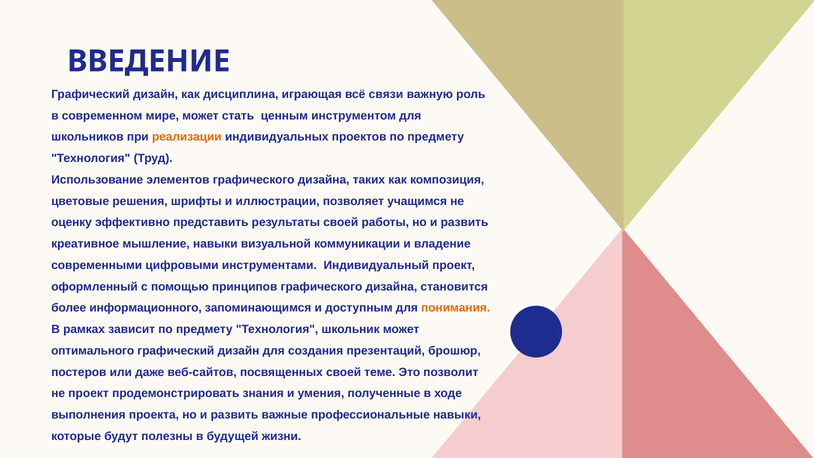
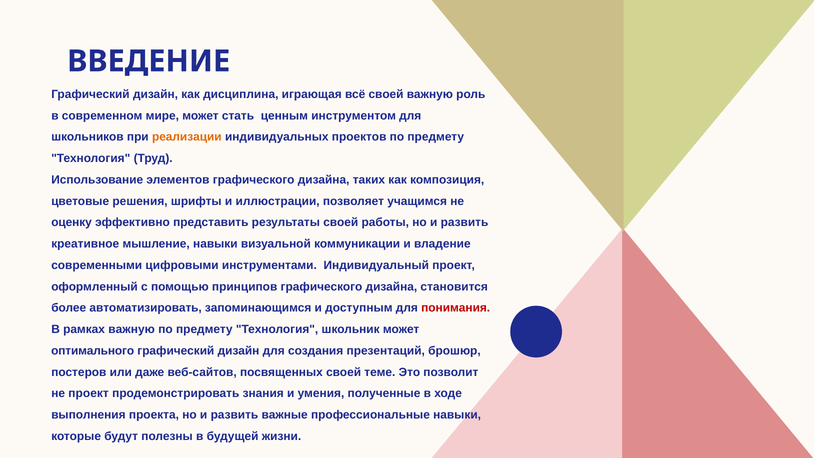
всё связи: связи -> своей (386, 94)
информационного: информационного -> автоматизировать (146, 308)
понимания colour: orange -> red (456, 308)
рамках зависит: зависит -> важную (132, 329)
